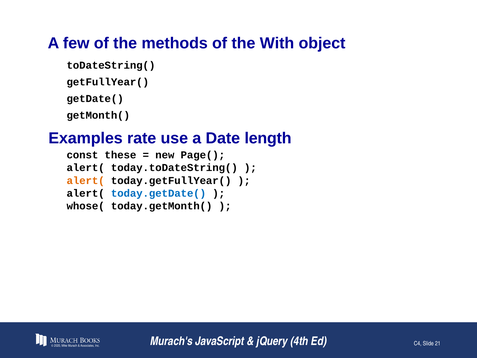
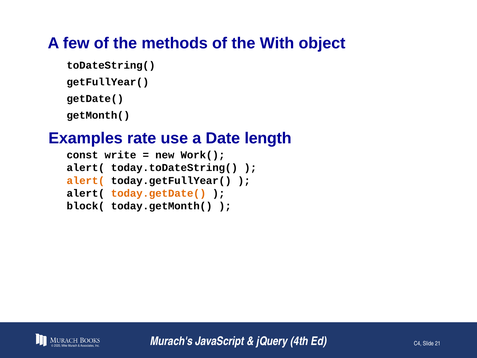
these: these -> write (120, 155)
Page(: Page( -> Work( (203, 155)
today.getDate( colour: blue -> orange (158, 193)
whose(: whose( -> block( (86, 206)
